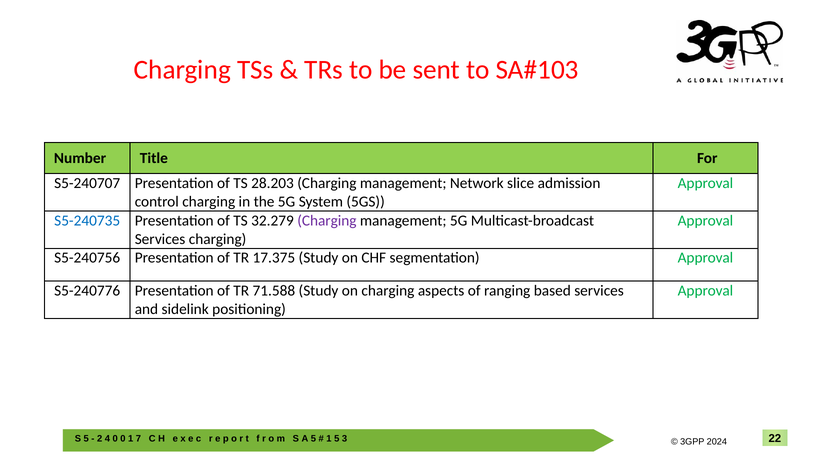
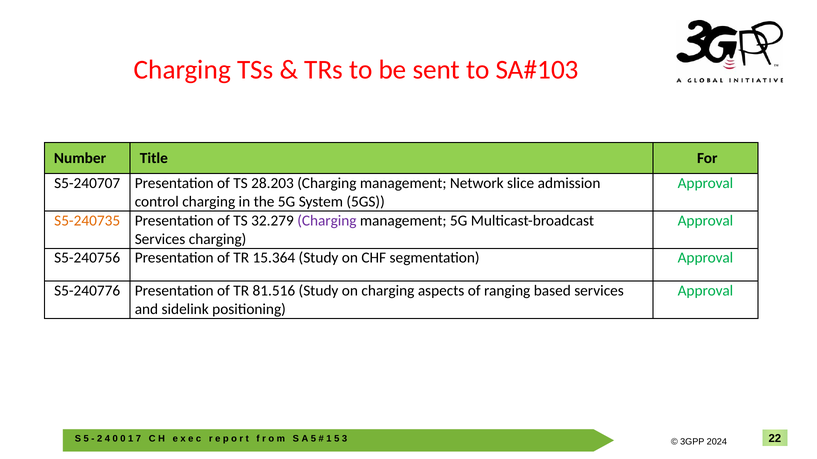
S5-240735 colour: blue -> orange (87, 221)
17.375: 17.375 -> 15.364 (274, 258)
71.588: 71.588 -> 81.516 (274, 291)
